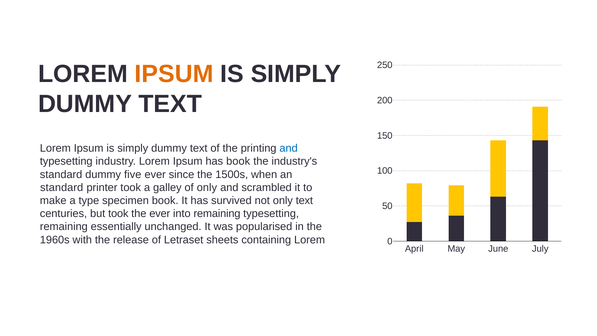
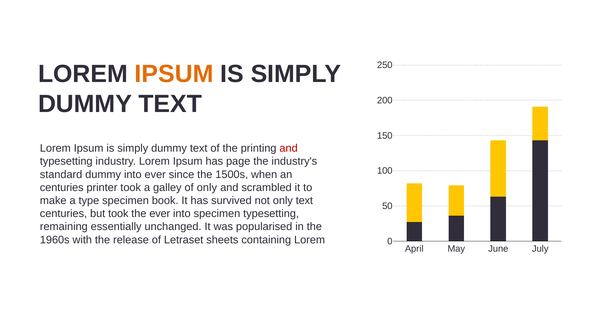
and colour: blue -> red (289, 148)
has book: book -> page (238, 161)
dummy five: five -> into (133, 174)
standard: standard -> centuries (62, 187)
into remaining: remaining -> specimen (217, 214)
